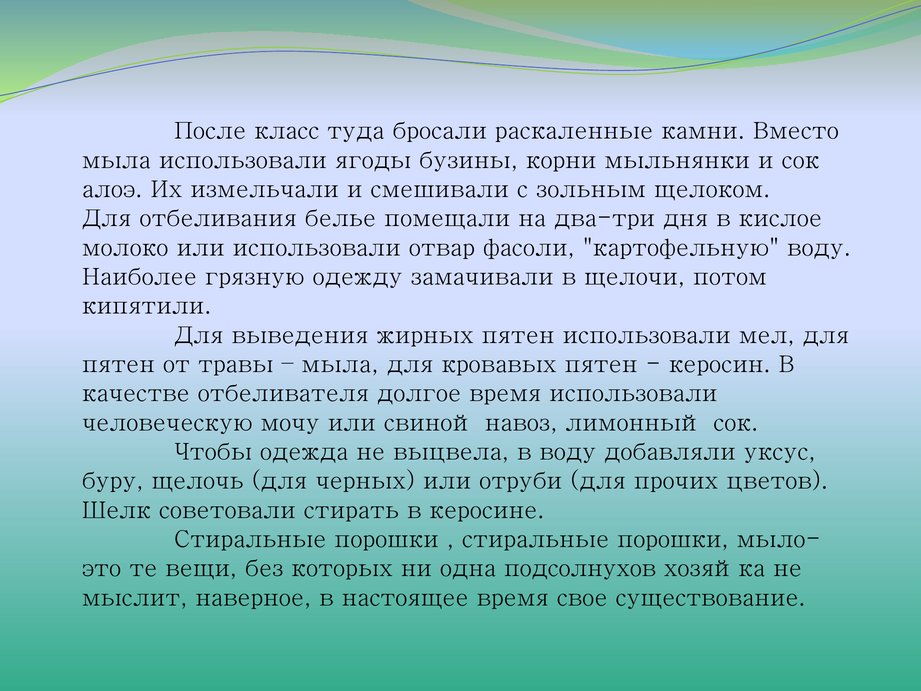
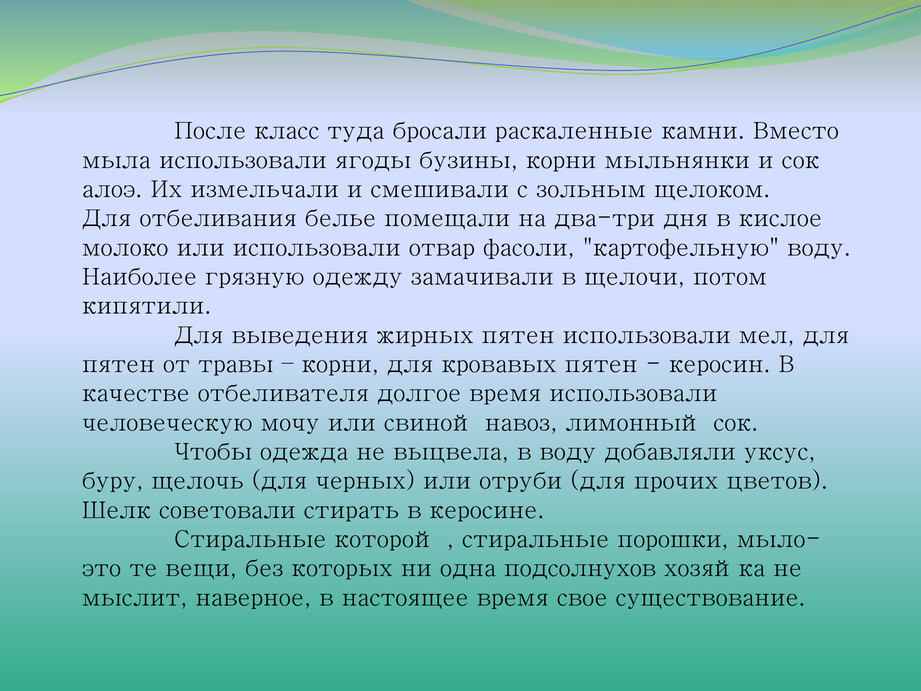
мыла: мыла -> корни (340, 364)
порошки: порошки -> которой (386, 539)
